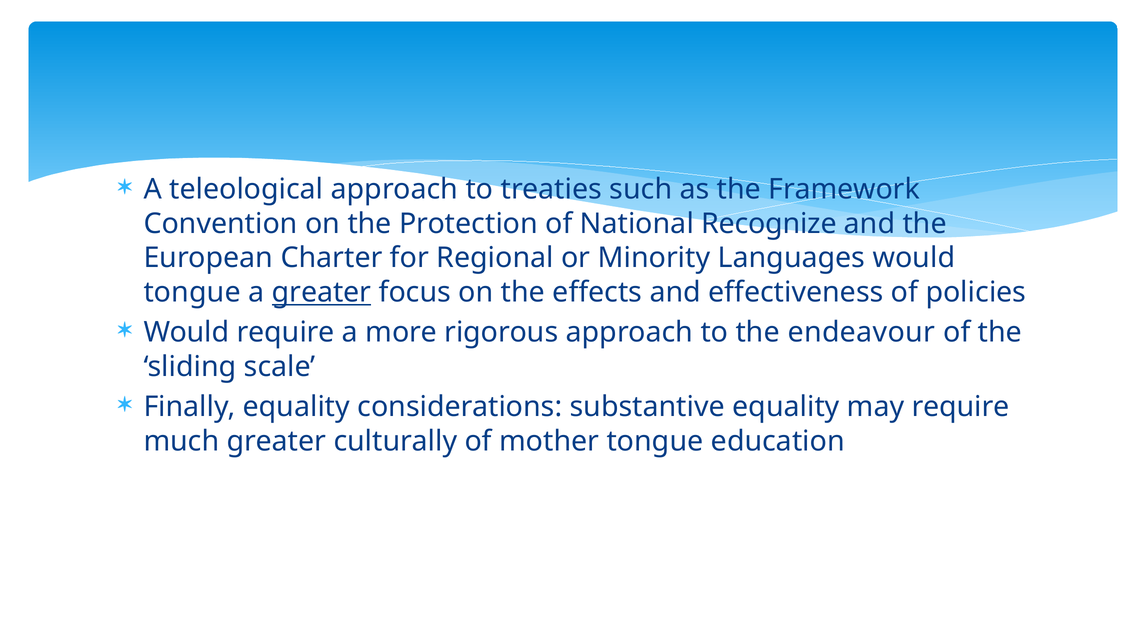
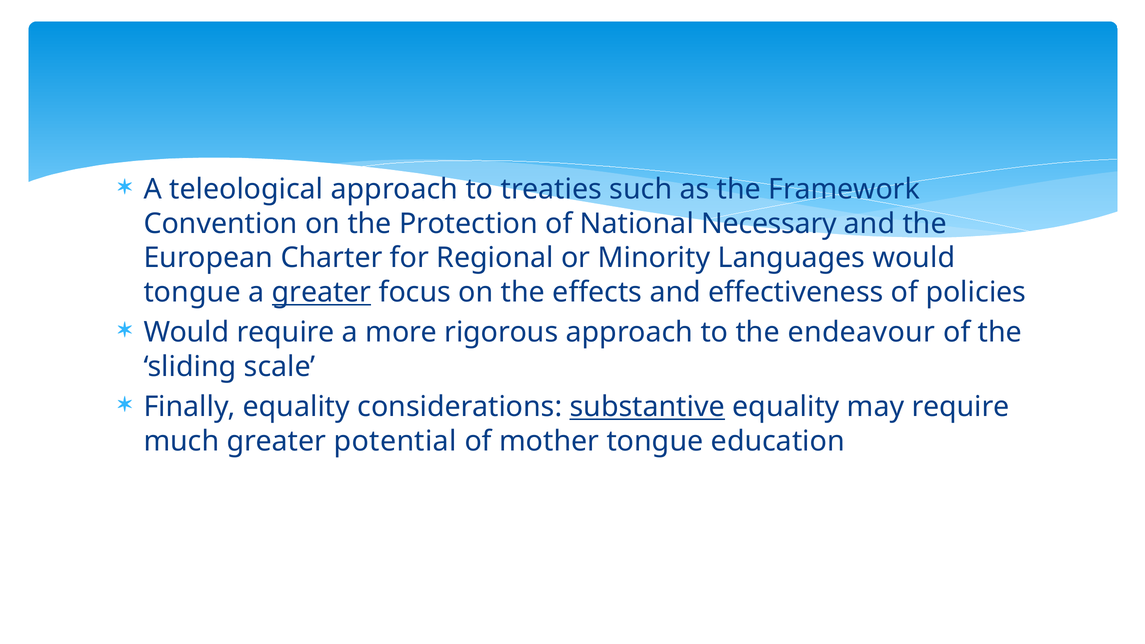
Recognize: Recognize -> Necessary (769, 224)
substantive underline: none -> present (647, 407)
culturally: culturally -> potential (395, 441)
